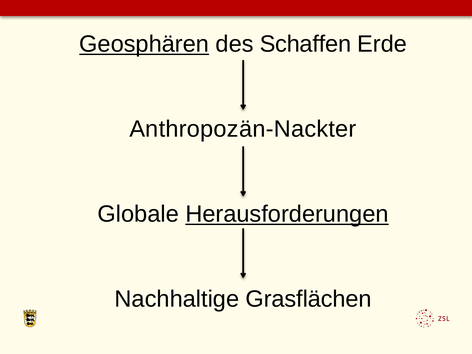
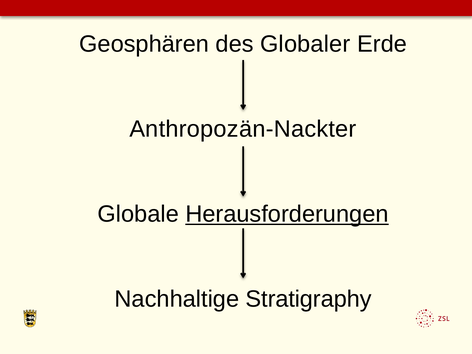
Geosphären underline: present -> none (144, 44)
Schaffen: Schaffen -> Globaler (305, 44)
Grasflächen: Grasflächen -> Stratigraphy (309, 299)
